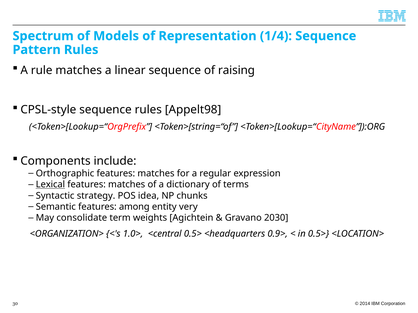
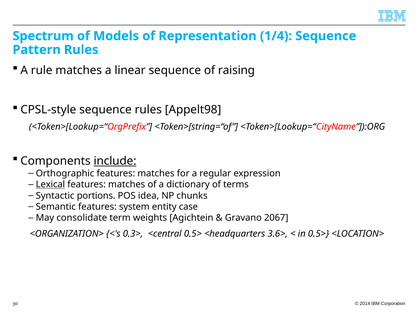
include underline: none -> present (115, 161)
strategy: strategy -> portions (96, 196)
among: among -> system (134, 207)
very: very -> case (188, 207)
2030: 2030 -> 2067 (276, 218)
1.0>: 1.0> -> 0.3> (133, 234)
0.9>: 0.9> -> 3.6> (278, 234)
